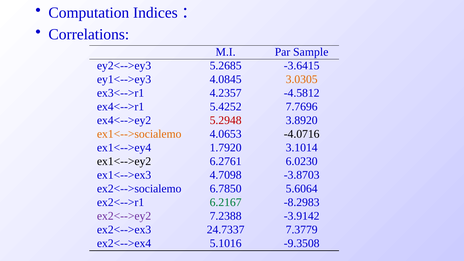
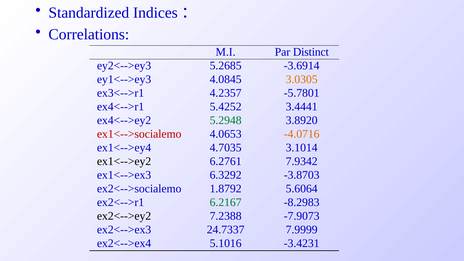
Computation: Computation -> Standardized (89, 13)
Sample: Sample -> Distinct (311, 52)
-3.6415: -3.6415 -> -3.6914 (302, 66)
-4.5812: -4.5812 -> -5.7801 (302, 93)
7.7696: 7.7696 -> 3.4441 (302, 107)
5.2948 colour: red -> green (226, 120)
ex1<-->socialemo colour: orange -> red (139, 134)
-4.0716 colour: black -> orange (302, 134)
1.7920: 1.7920 -> 4.7035 (226, 148)
6.0230: 6.0230 -> 7.9342 (302, 161)
4.7098: 4.7098 -> 6.3292 (226, 175)
6.7850: 6.7850 -> 1.8792 (226, 189)
ex2<-->ey2 colour: purple -> black (124, 216)
-3.9142: -3.9142 -> -7.9073 (302, 216)
7.3779: 7.3779 -> 7.9999 (302, 230)
-9.3508: -9.3508 -> -3.4231 (302, 243)
